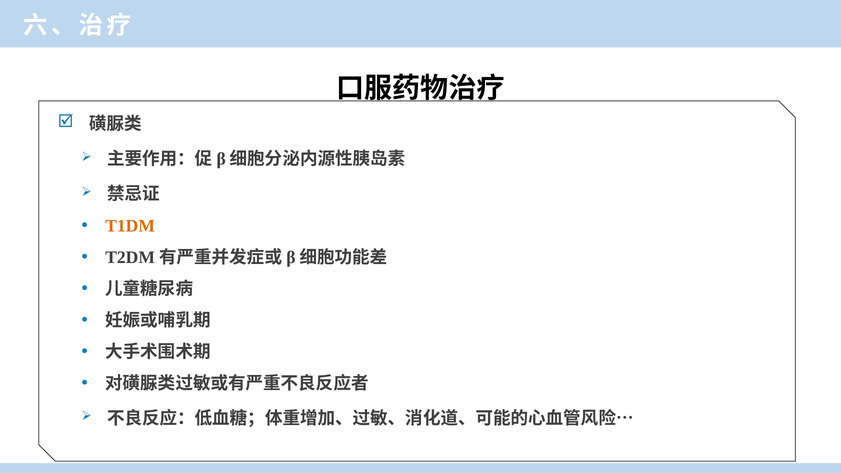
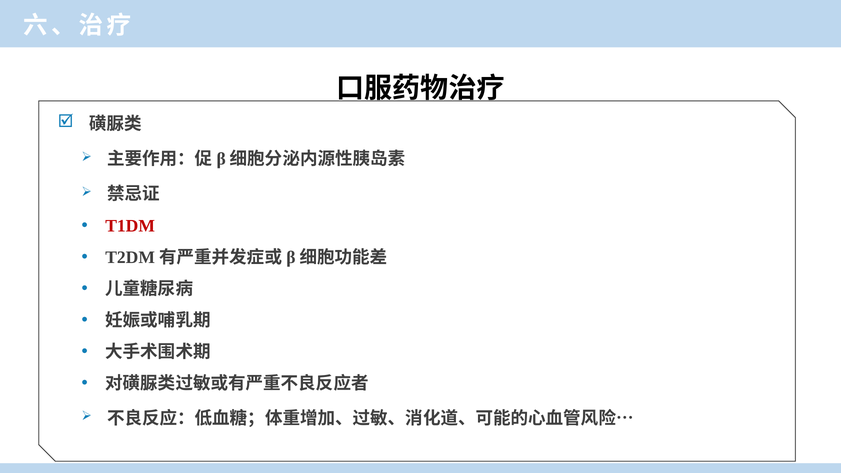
T1DM colour: orange -> red (130, 226)
